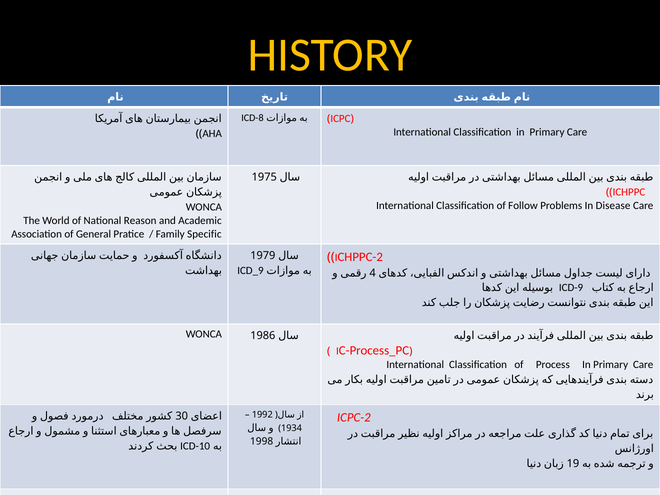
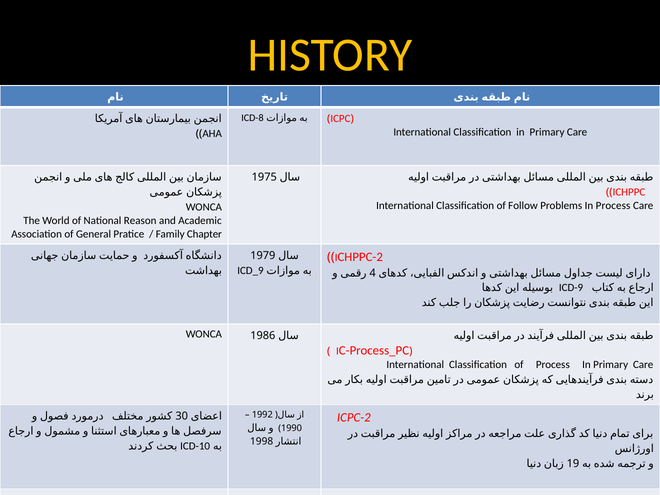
In Disease: Disease -> Process (613, 206)
Specific: Specific -> Chapter (204, 234)
1934: 1934 -> 1990 (291, 428)
